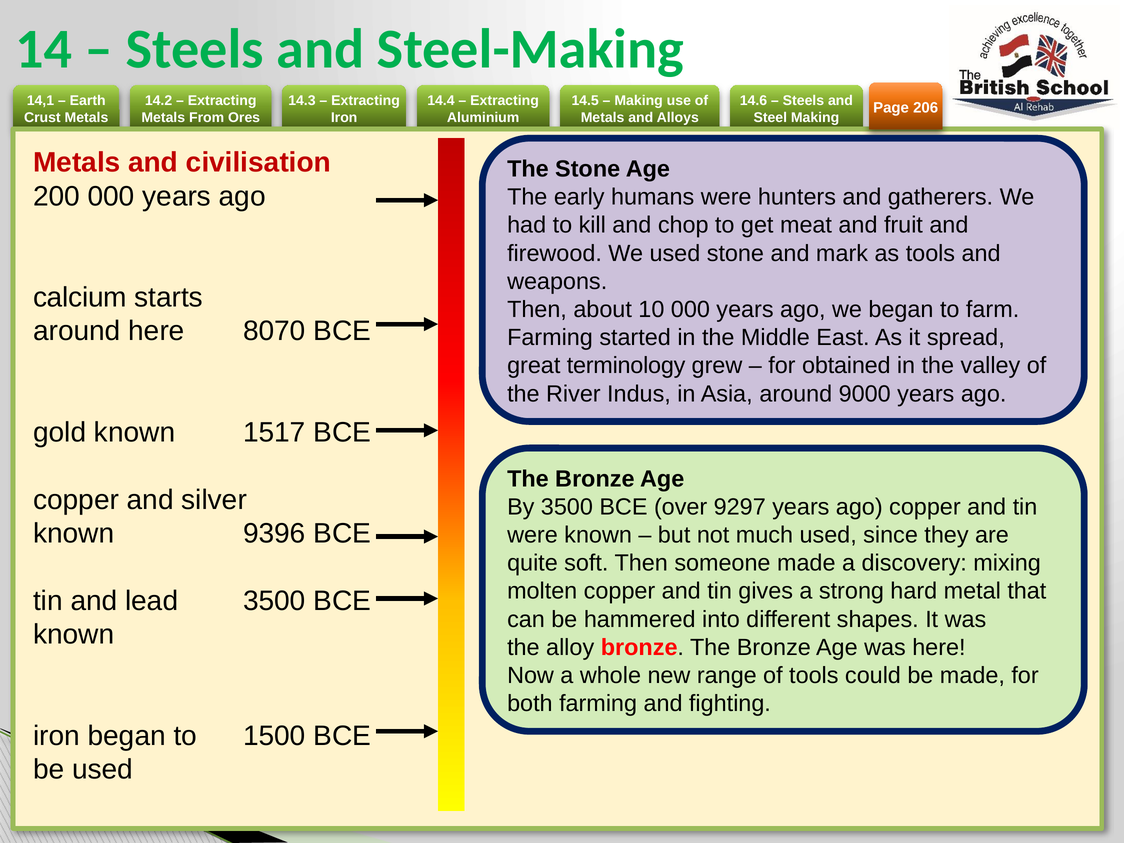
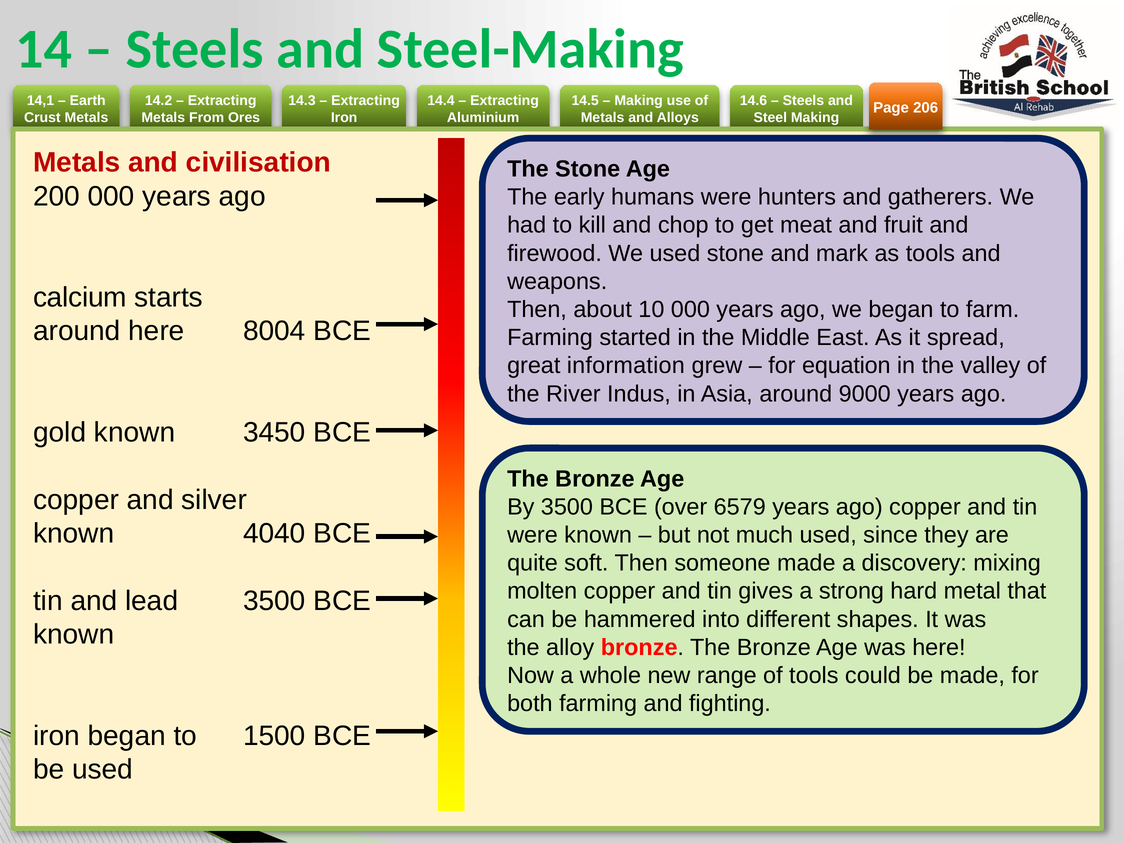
8070: 8070 -> 8004 (274, 331)
terminology: terminology -> information (626, 366)
obtained: obtained -> equation (846, 366)
1517: 1517 -> 3450 (274, 432)
9297: 9297 -> 6579 (740, 507)
9396: 9396 -> 4040 (274, 533)
